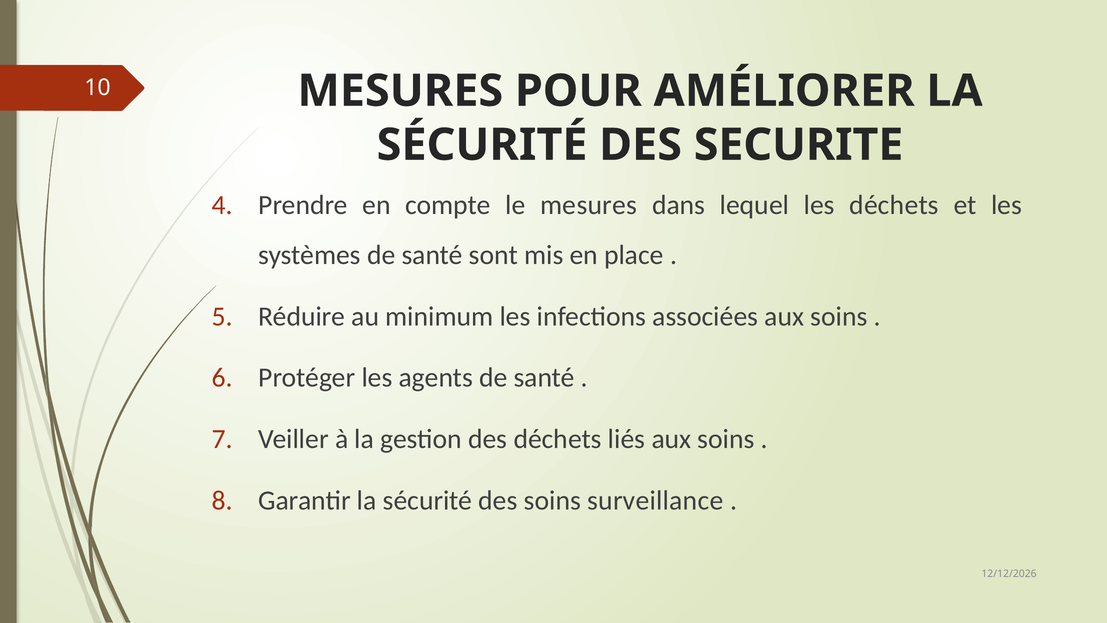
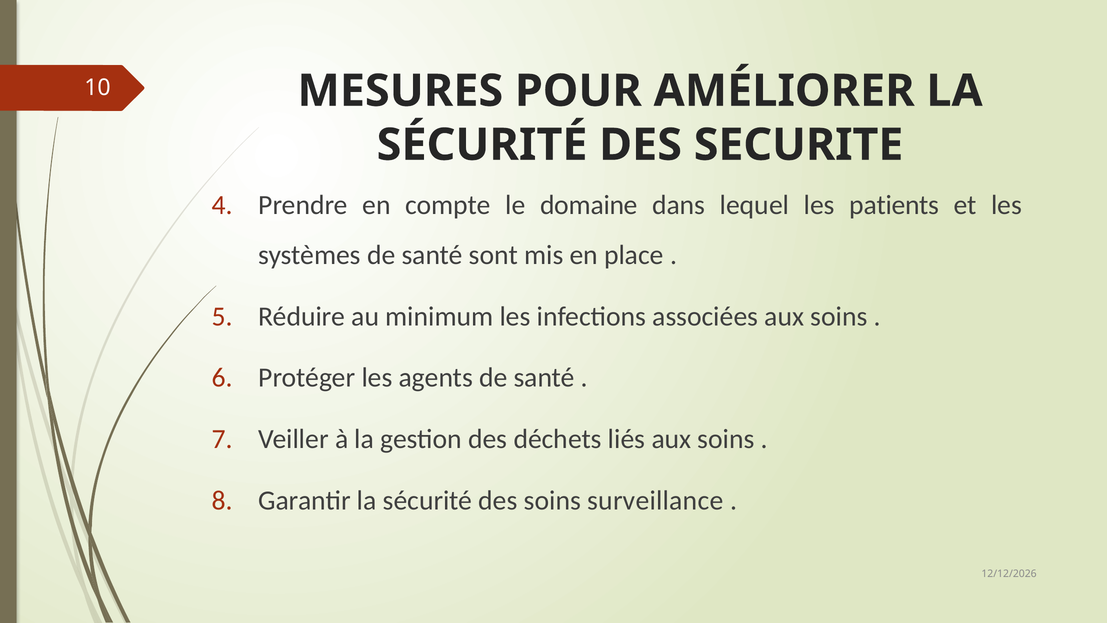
le mesures: mesures -> domaine (589, 205)
les déchets: déchets -> patients (894, 205)
